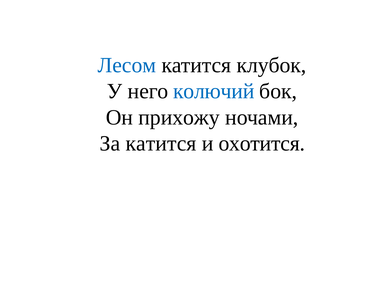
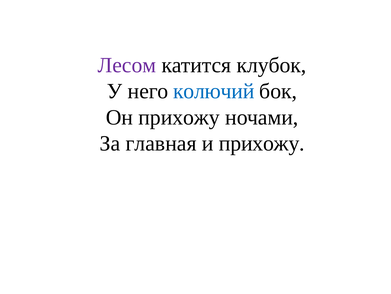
Лесом colour: blue -> purple (127, 65)
За катится: катится -> главная (161, 143)
и охотится: охотится -> прихожу (262, 143)
